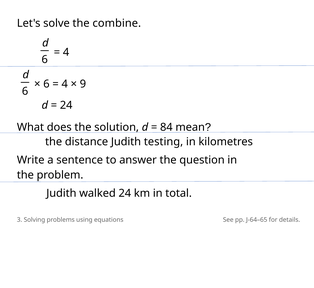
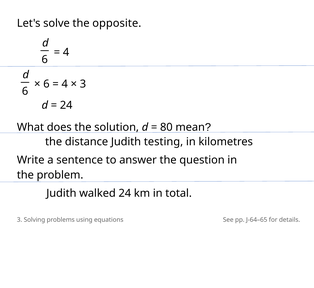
combine: combine -> opposite (117, 23)
9: 9 -> 3 (83, 84)
84: 84 -> 80 (166, 127)
